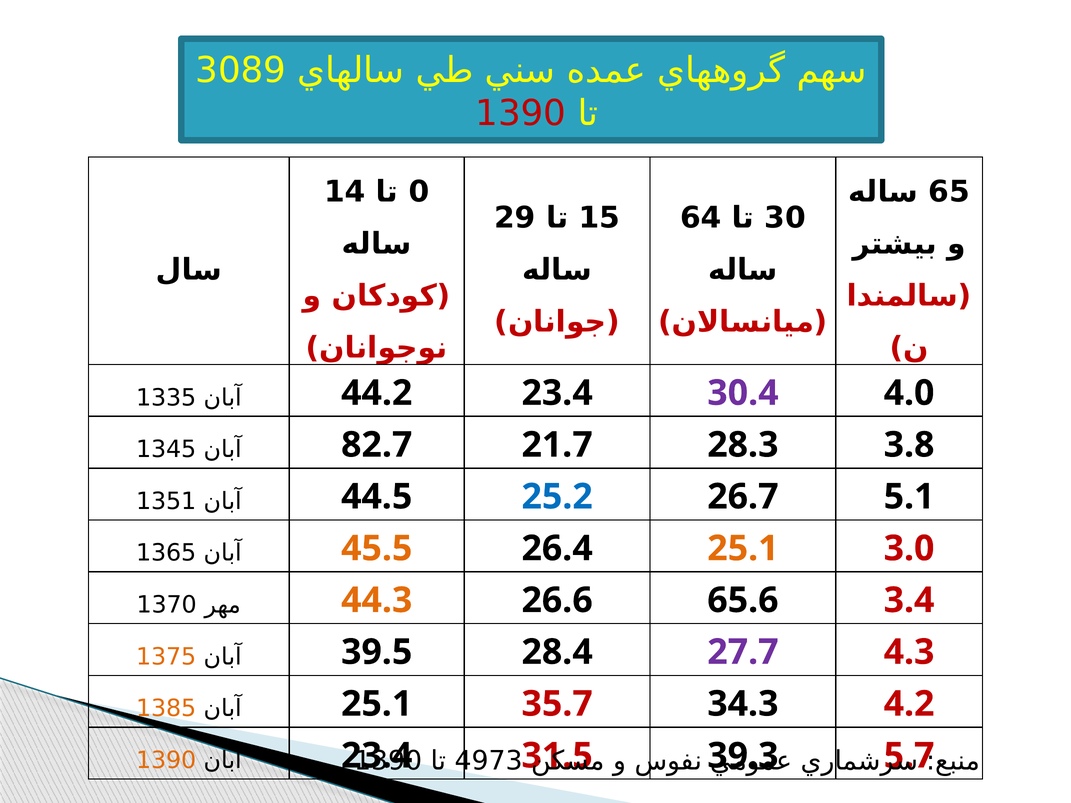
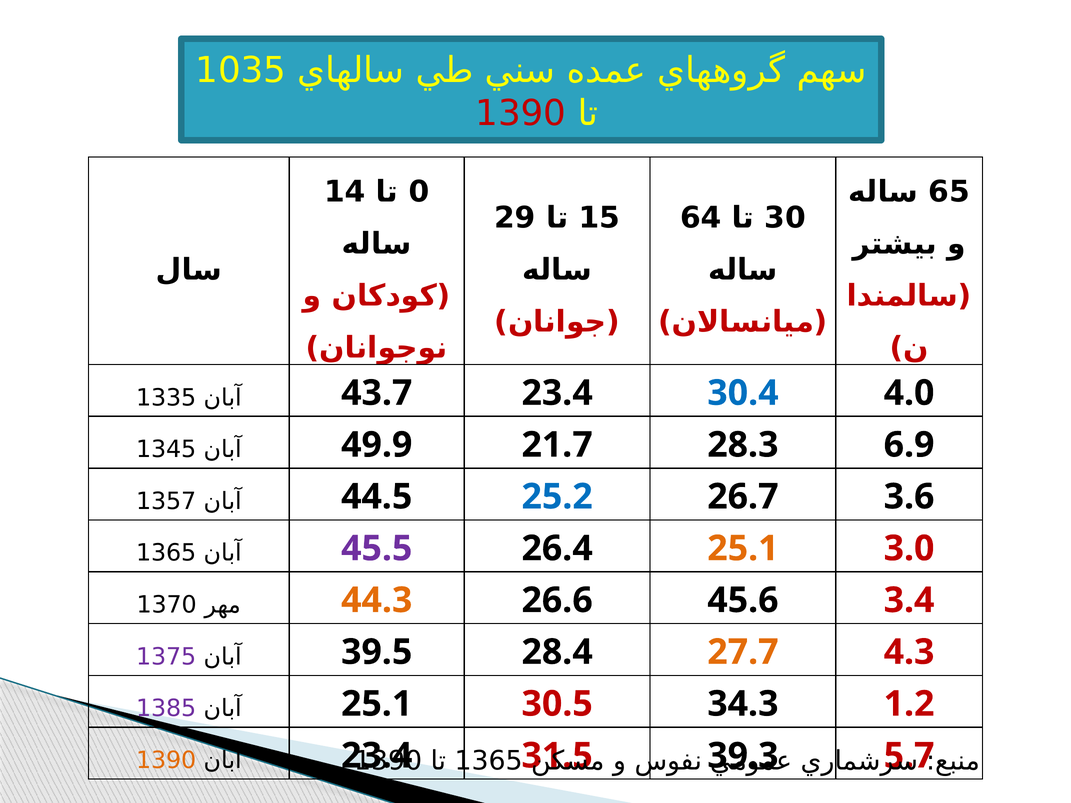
3089: 3089 -> 1035 (241, 71)
44.2: 44.2 -> 43.7 (377, 393)
30.4 colour: purple -> blue (743, 393)
82.7: 82.7 -> 49.9 (377, 445)
3.8: 3.8 -> 6.9 (909, 445)
1351: 1351 -> 1357 (166, 501)
5.1: 5.1 -> 3.6 (909, 497)
45.5 colour: orange -> purple (377, 549)
65.6: 65.6 -> 45.6 (743, 600)
1375 colour: orange -> purple (166, 657)
27.7 colour: purple -> orange (743, 652)
1385 colour: orange -> purple (166, 709)
35.7: 35.7 -> 30.5 (557, 704)
4.2: 4.2 -> 1.2 (909, 704)
4973: 4973 -> 1365 (489, 761)
